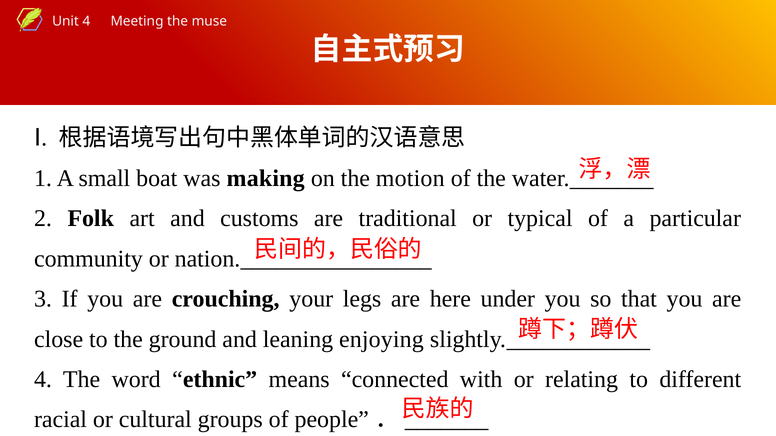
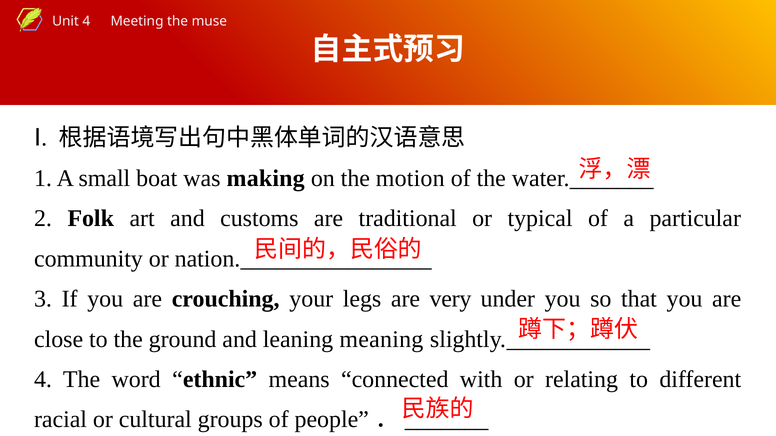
here: here -> very (450, 299)
enjoying: enjoying -> meaning (381, 339)
